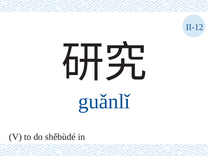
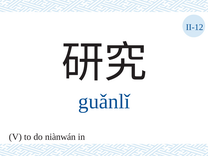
shěbùdé: shěbùdé -> niànwán (60, 137)
